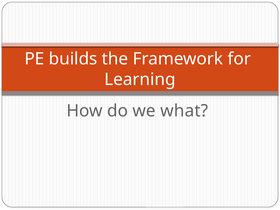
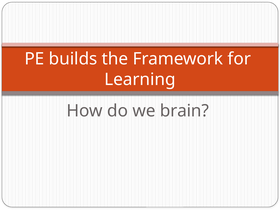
what: what -> brain (184, 111)
